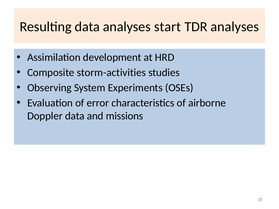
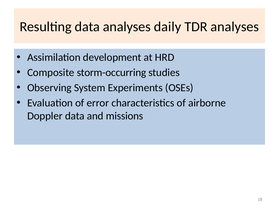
start: start -> daily (168, 27)
storm-activities: storm-activities -> storm-occurring (111, 73)
